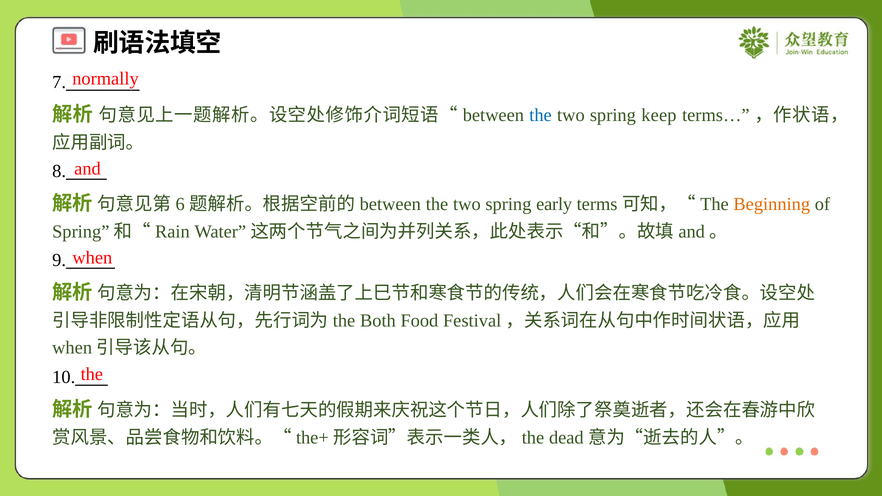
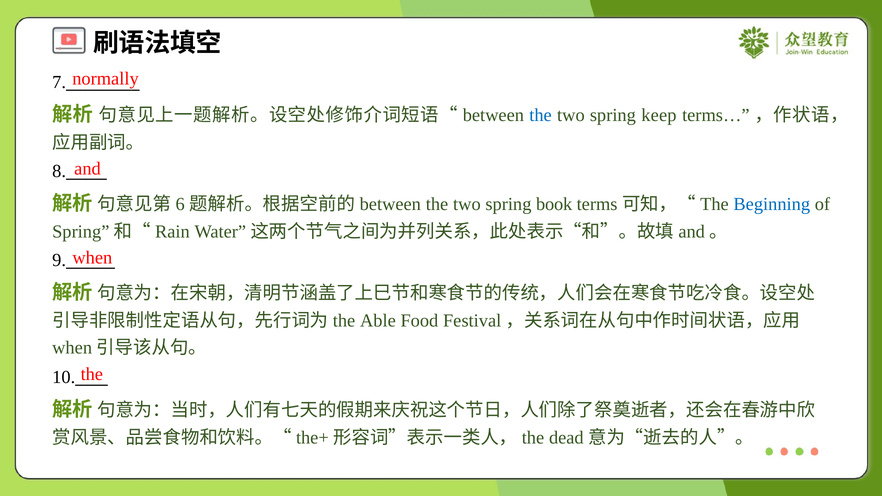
early: early -> book (554, 204)
Beginning colour: orange -> blue (772, 204)
Both: Both -> Able (378, 321)
